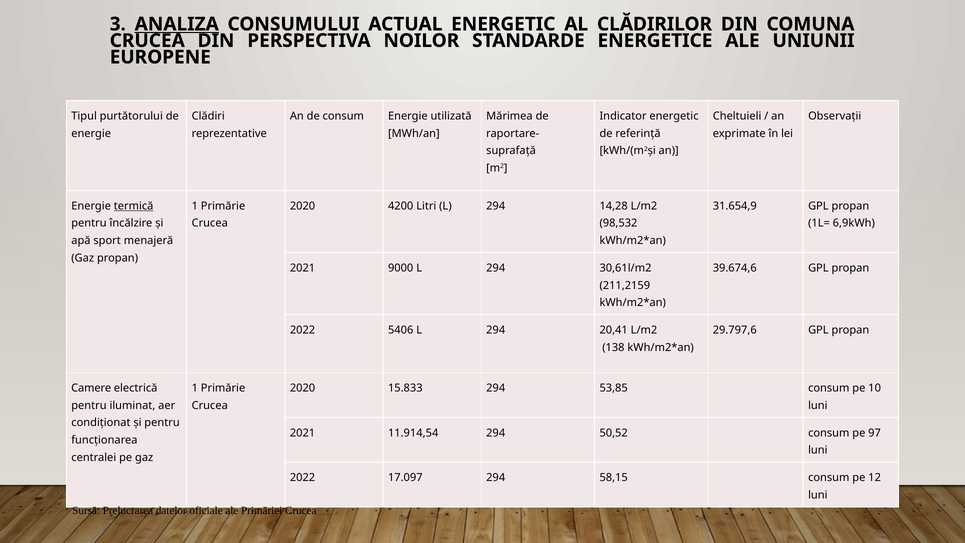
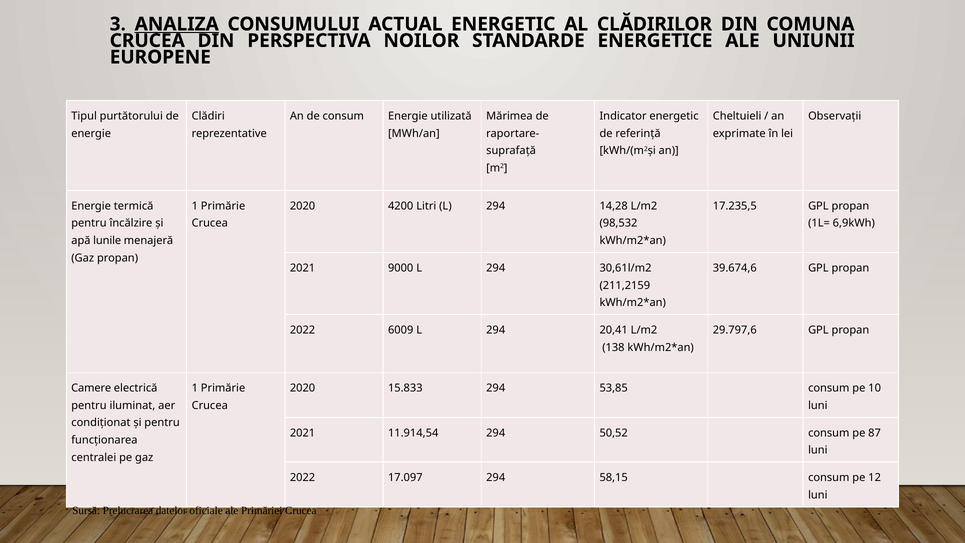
termică underline: present -> none (134, 206)
31.654,9: 31.654,9 -> 17.235,5 (735, 206)
sport: sport -> lunile (107, 241)
5406: 5406 -> 6009 (401, 330)
97: 97 -> 87 (875, 433)
